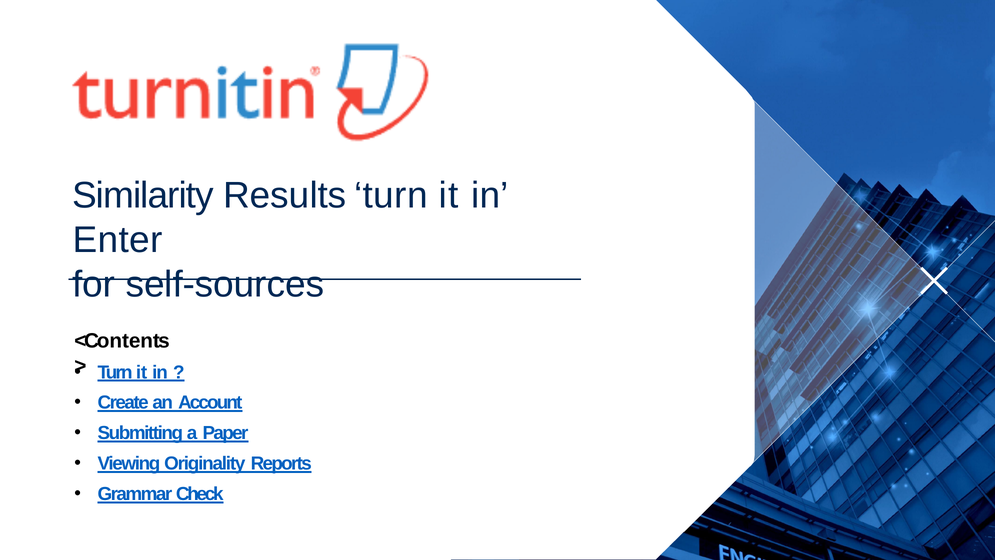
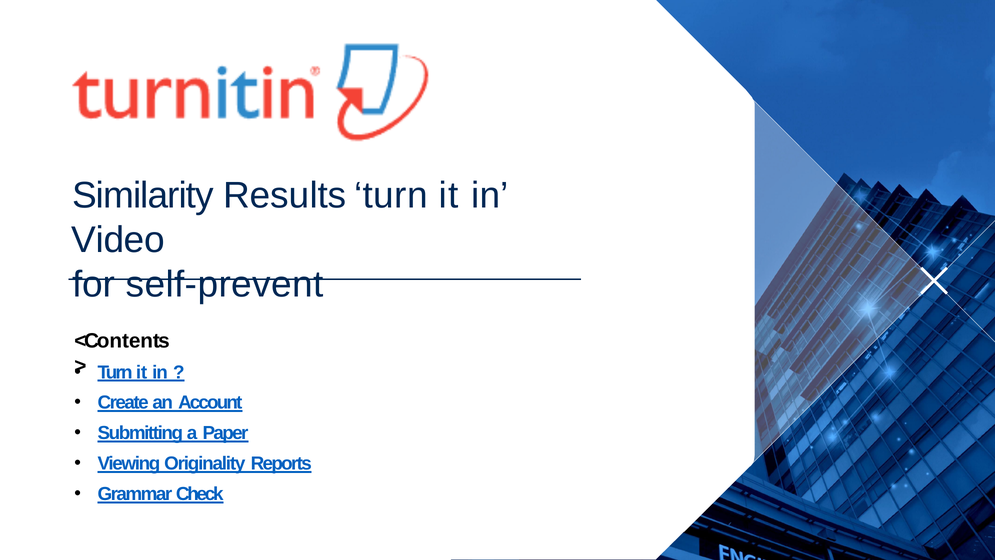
Enter: Enter -> Video (118, 240)
self-sources: self-sources -> self-prevent (225, 284)
